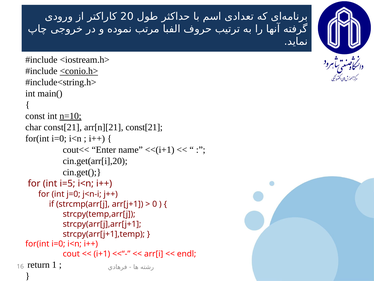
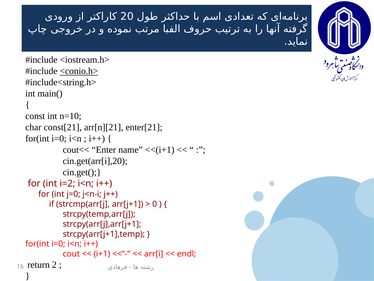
n=10 underline: present -> none (70, 116)
arr[n][21 const[21: const[21 -> enter[21 (144, 127)
i=5: i=5 -> i=2 (67, 183)
1: 1 -> 2 (54, 264)
